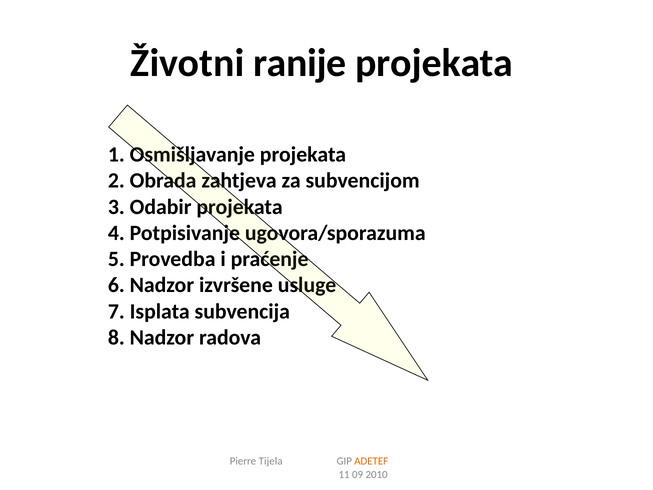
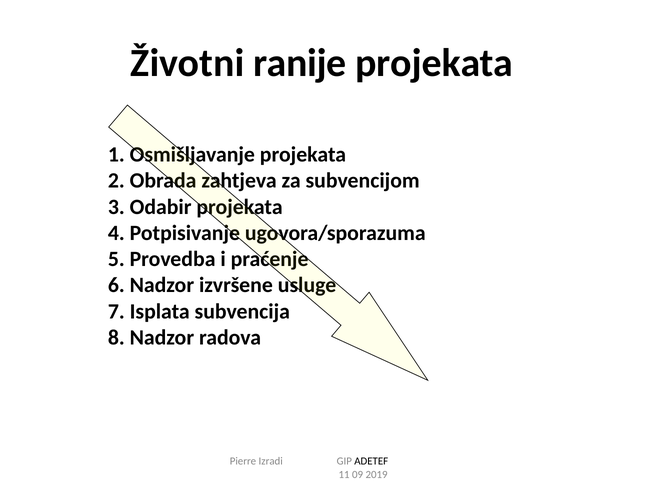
Tijela: Tijela -> Izradi (271, 461)
ADETEF colour: orange -> black (371, 461)
2010: 2010 -> 2019 (377, 474)
